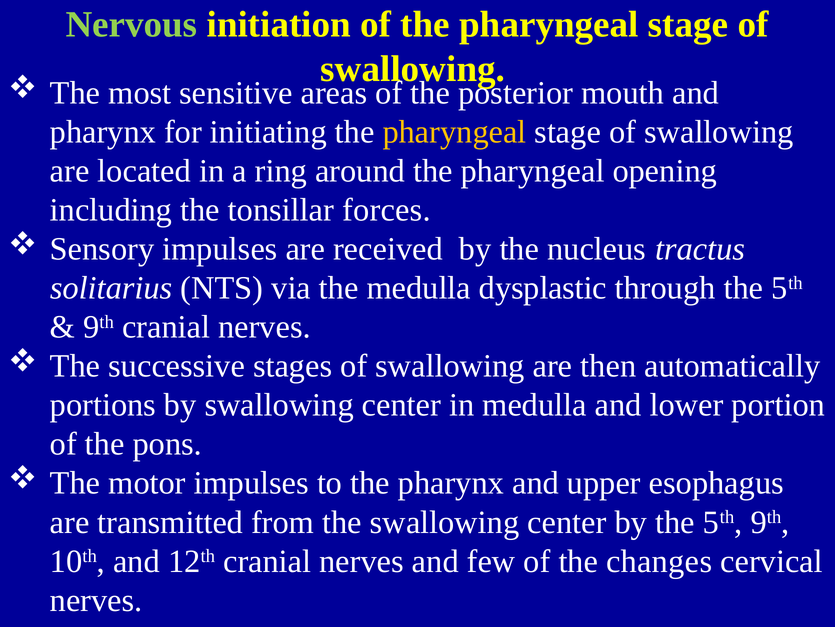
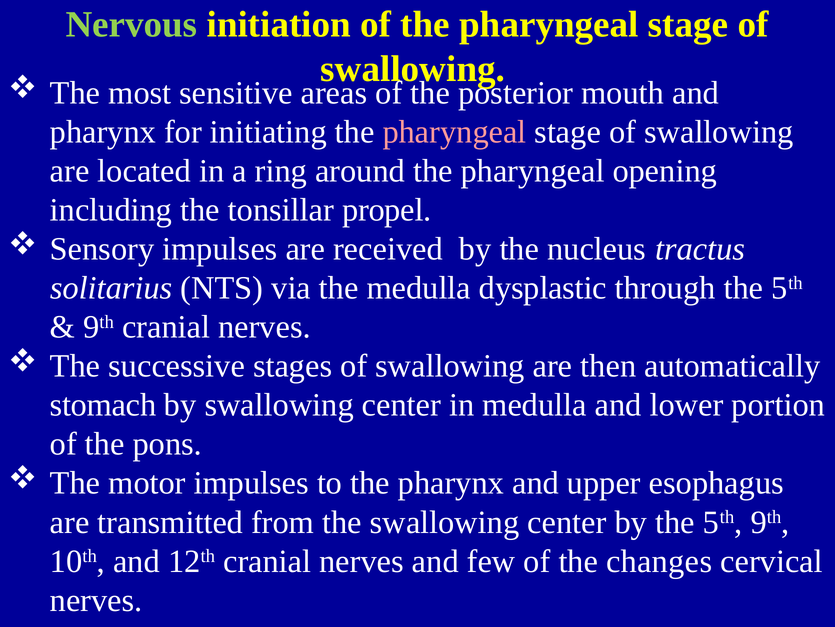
pharyngeal colour: yellow -> pink (454, 132)
forces: forces -> propel (387, 210)
portions: portions -> stomach (103, 405)
